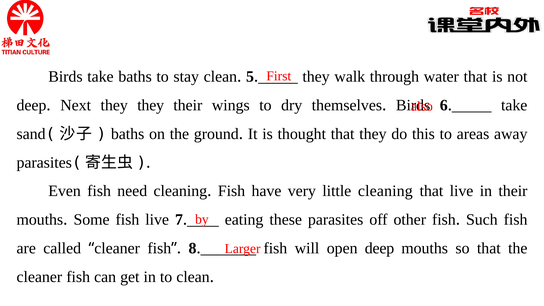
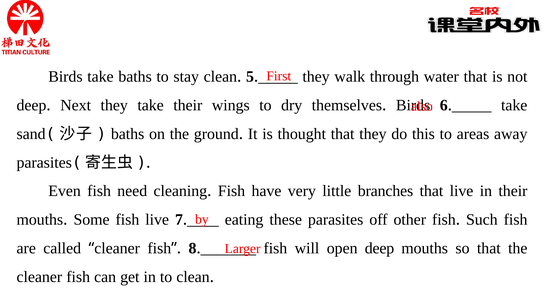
they they: they -> take (151, 105)
little cleaning: cleaning -> branches (386, 191)
